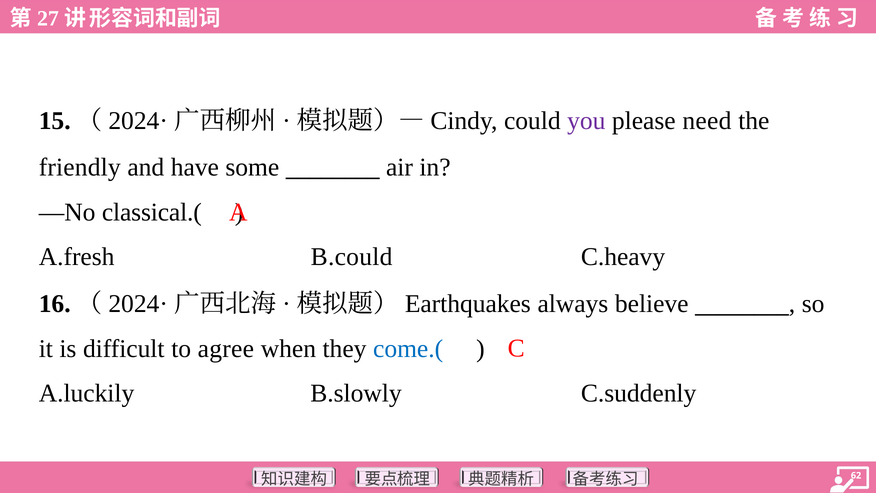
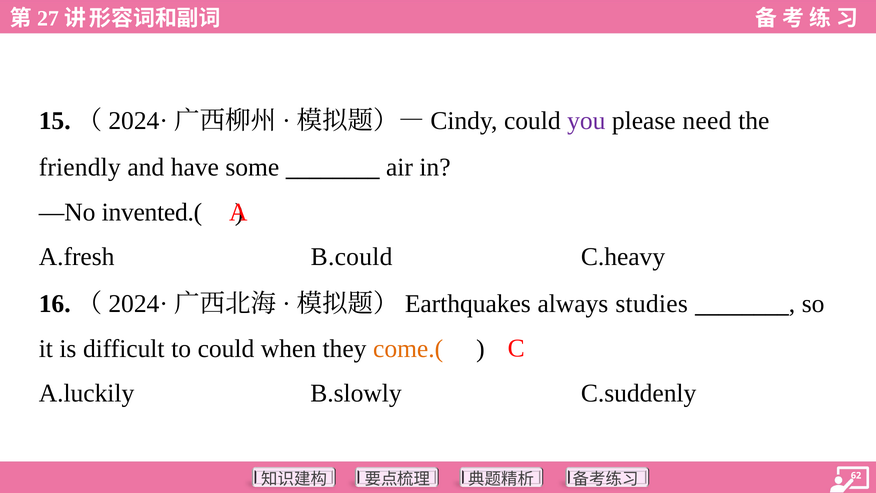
classical.(: classical.( -> invented.( (152, 212)
believe: believe -> studies (652, 304)
to agree: agree -> could (226, 348)
come.( colour: blue -> orange (408, 348)
